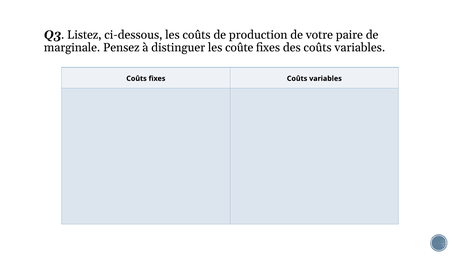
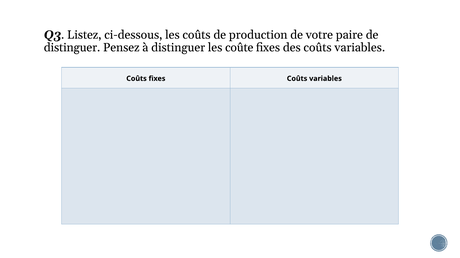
marginale: marginale -> distinguer (72, 48)
